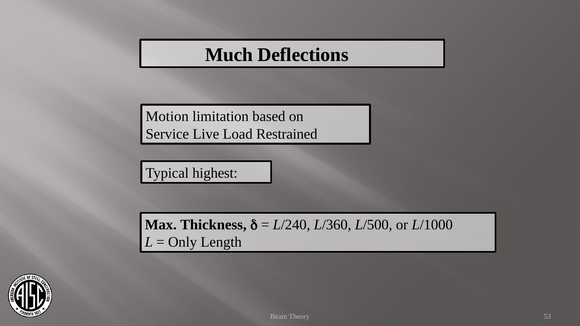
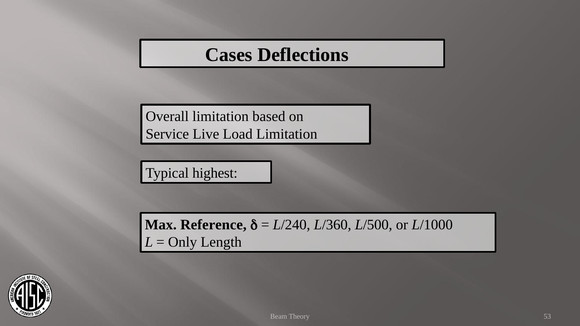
Much: Much -> Cases (229, 55)
Motion: Motion -> Overall (167, 117)
Load Restrained: Restrained -> Limitation (287, 134)
Thickness: Thickness -> Reference (213, 225)
